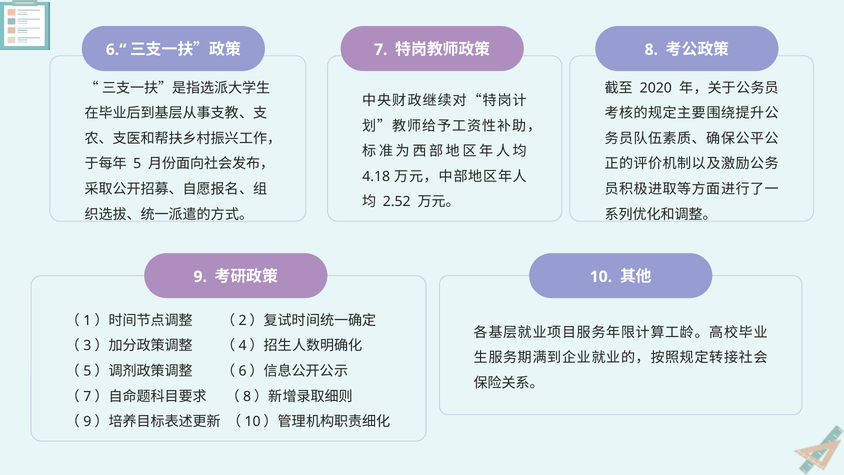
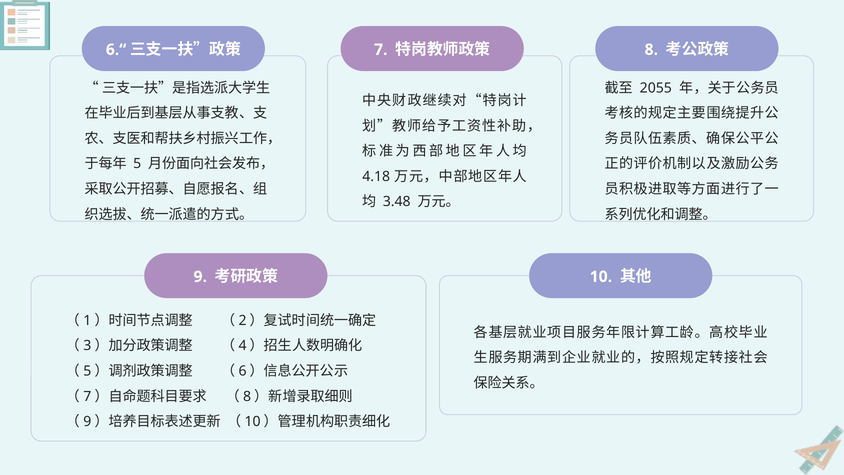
2020: 2020 -> 2055 (656, 88)
2.52: 2.52 -> 3.48 (397, 202)
